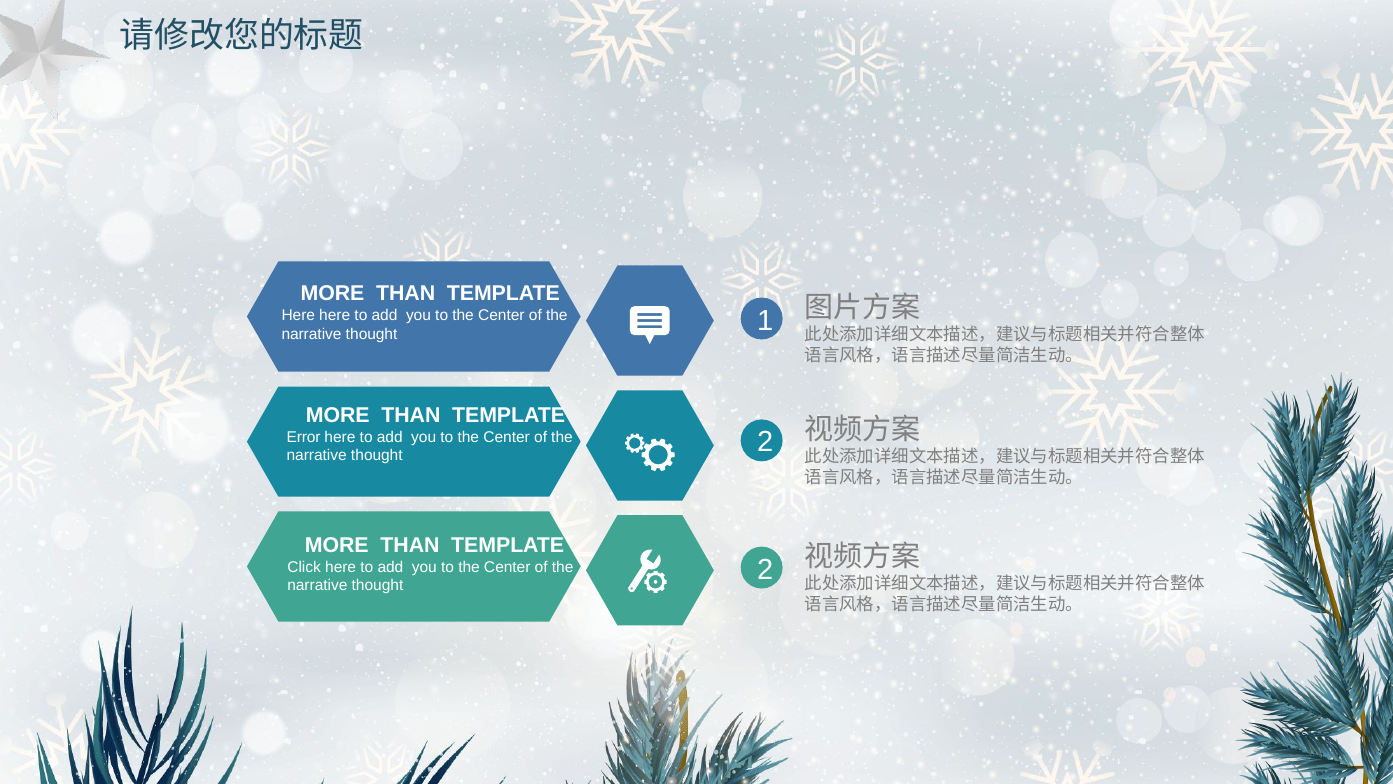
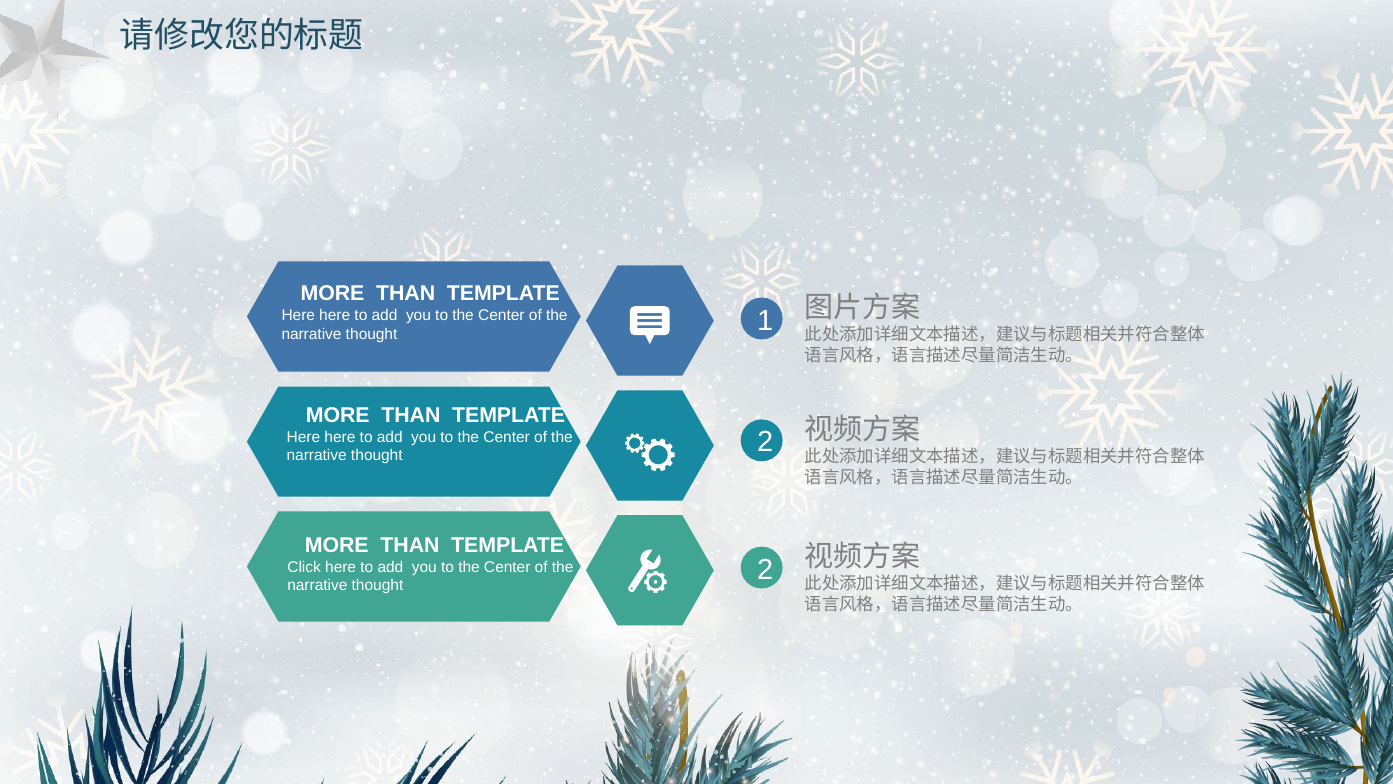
Error: Error -> Here (303, 437)
